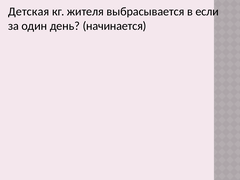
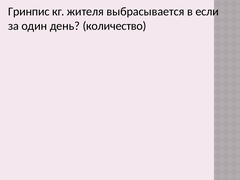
Детская: Детская -> Гринпис (29, 11)
начинается: начинается -> количество (115, 26)
